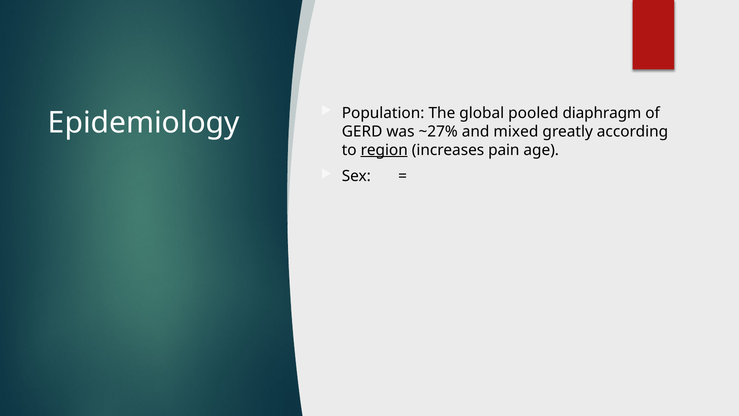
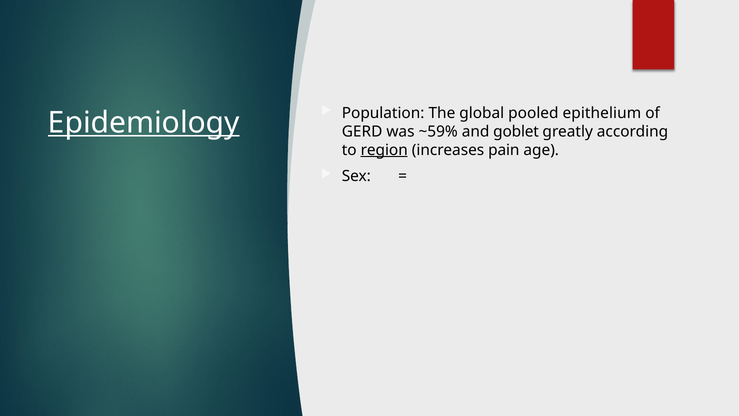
diaphragm: diaphragm -> epithelium (602, 113)
Epidemiology underline: none -> present (144, 123)
~27%: ~27% -> ~59% (438, 131)
mixed: mixed -> goblet (516, 131)
